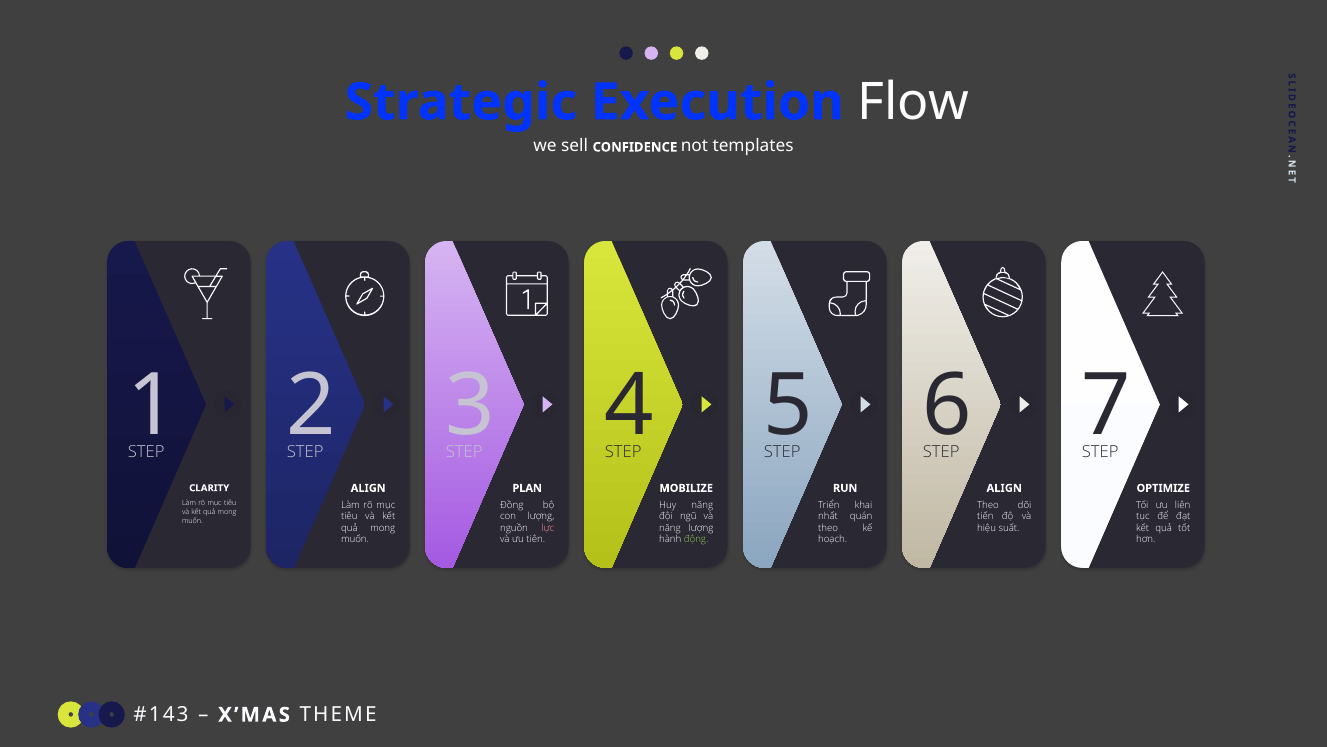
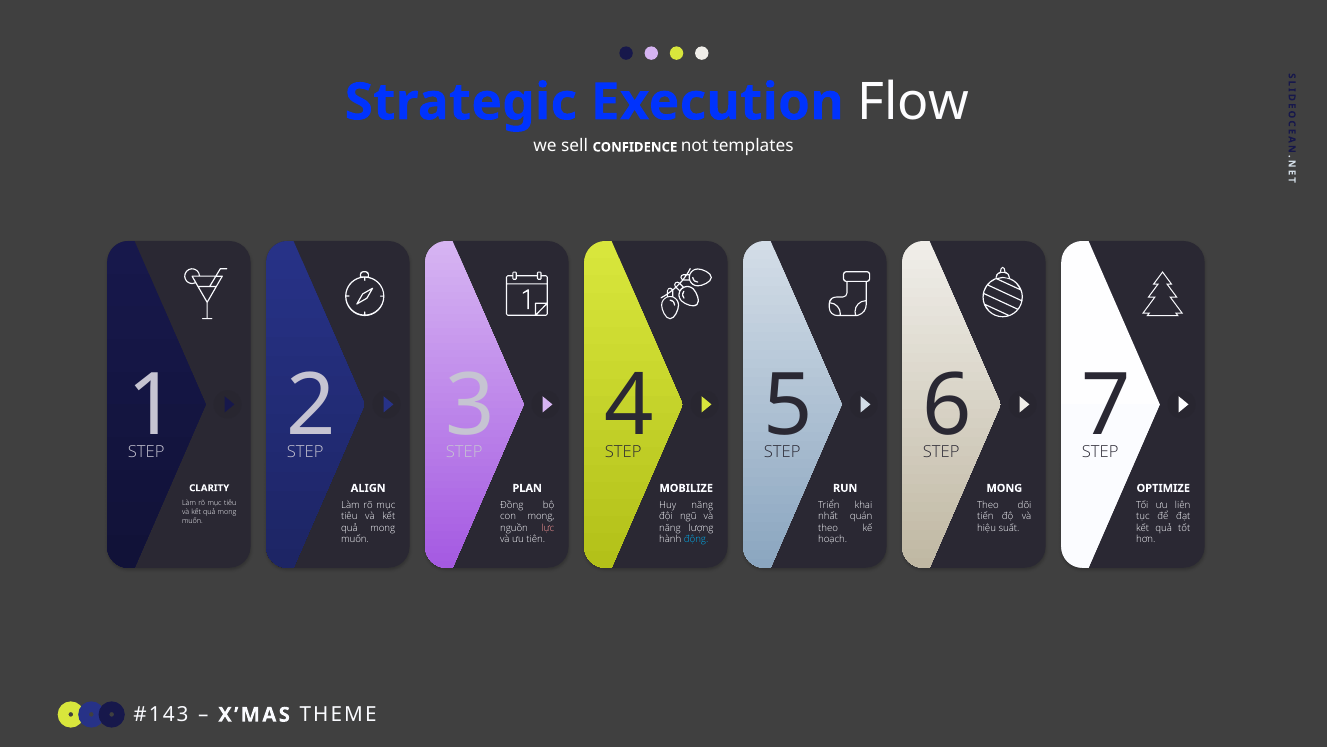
ALIGN: ALIGN -> MONG (1004, 488)
con lượng: lượng -> mong (541, 516)
động colour: light green -> light blue (696, 539)
